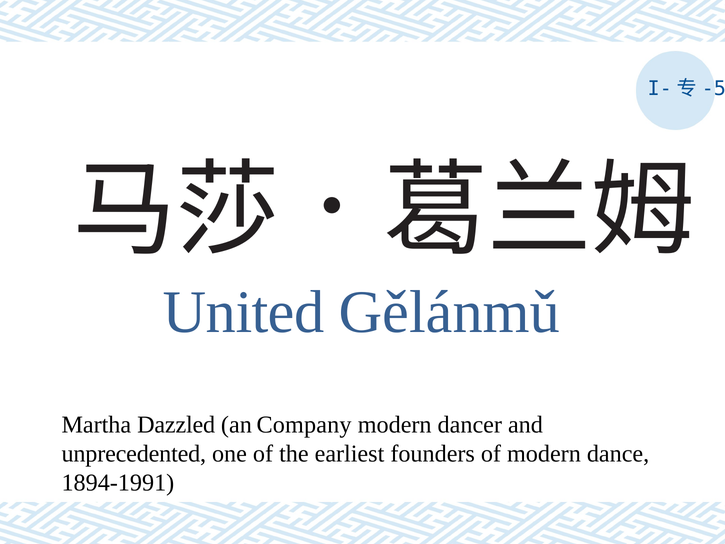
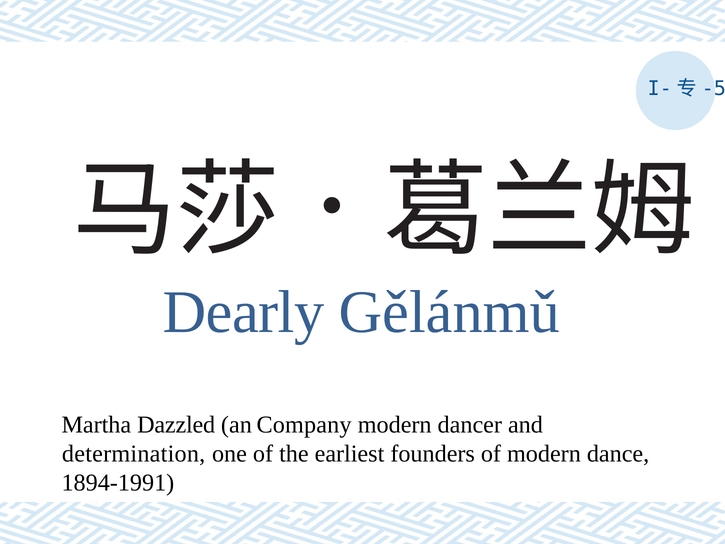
United: United -> Dearly (244, 312)
unprecedented: unprecedented -> determination (134, 454)
